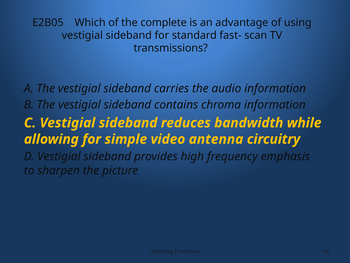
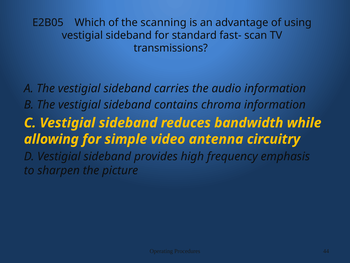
complete: complete -> scanning (164, 22)
